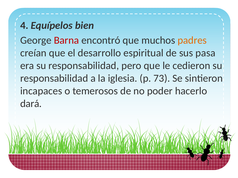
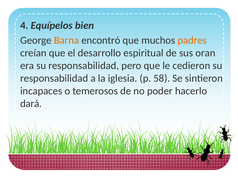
Barna colour: red -> orange (66, 40)
pasa: pasa -> oran (205, 53)
73: 73 -> 58 (162, 78)
